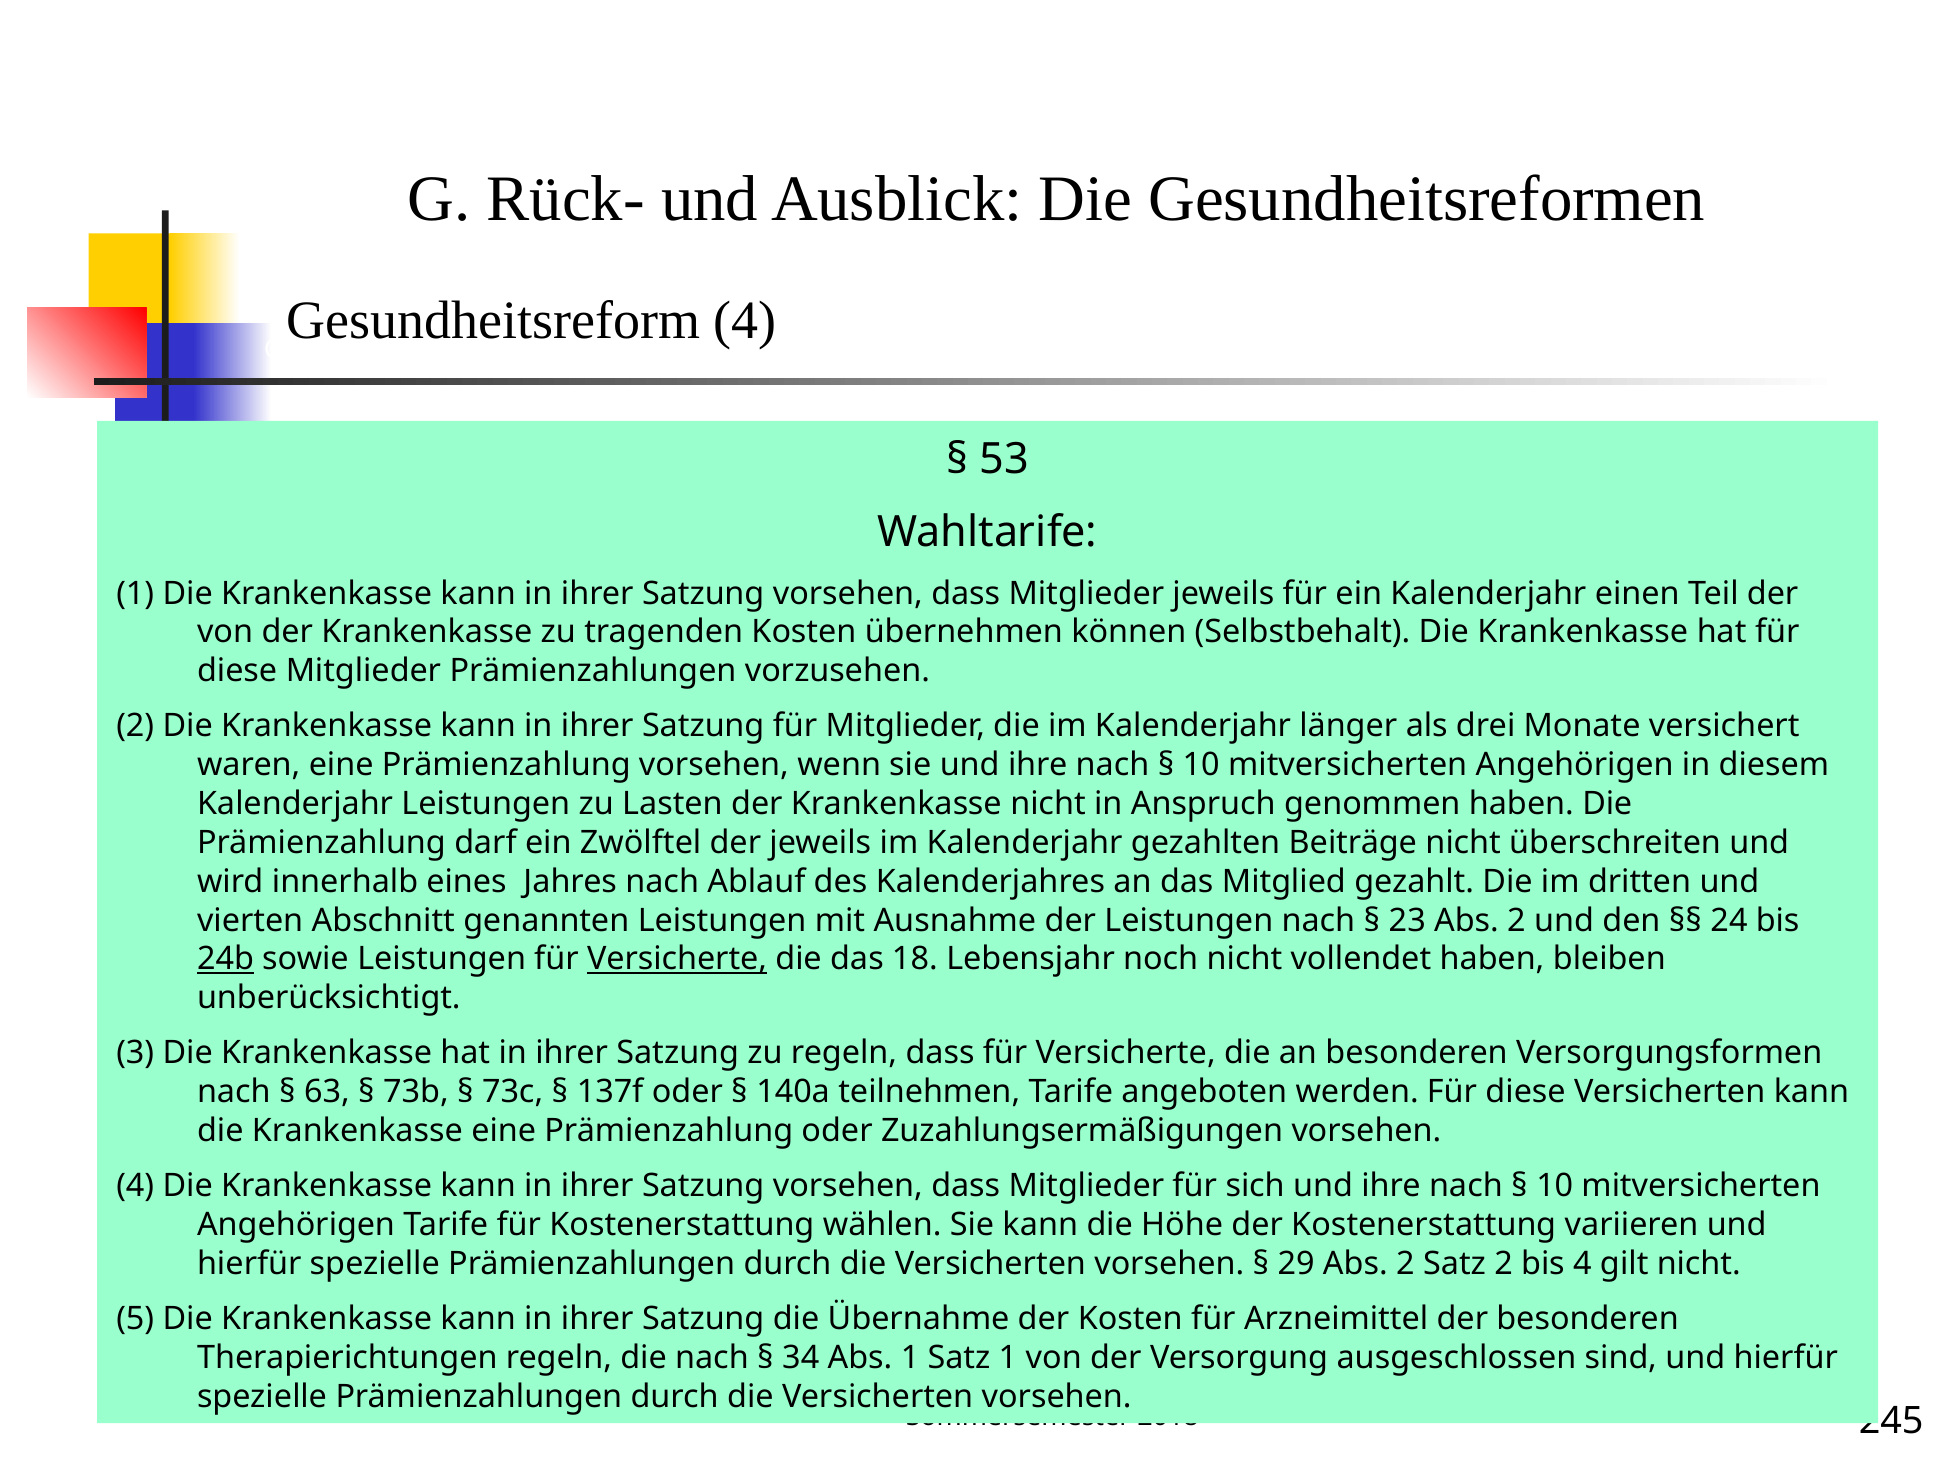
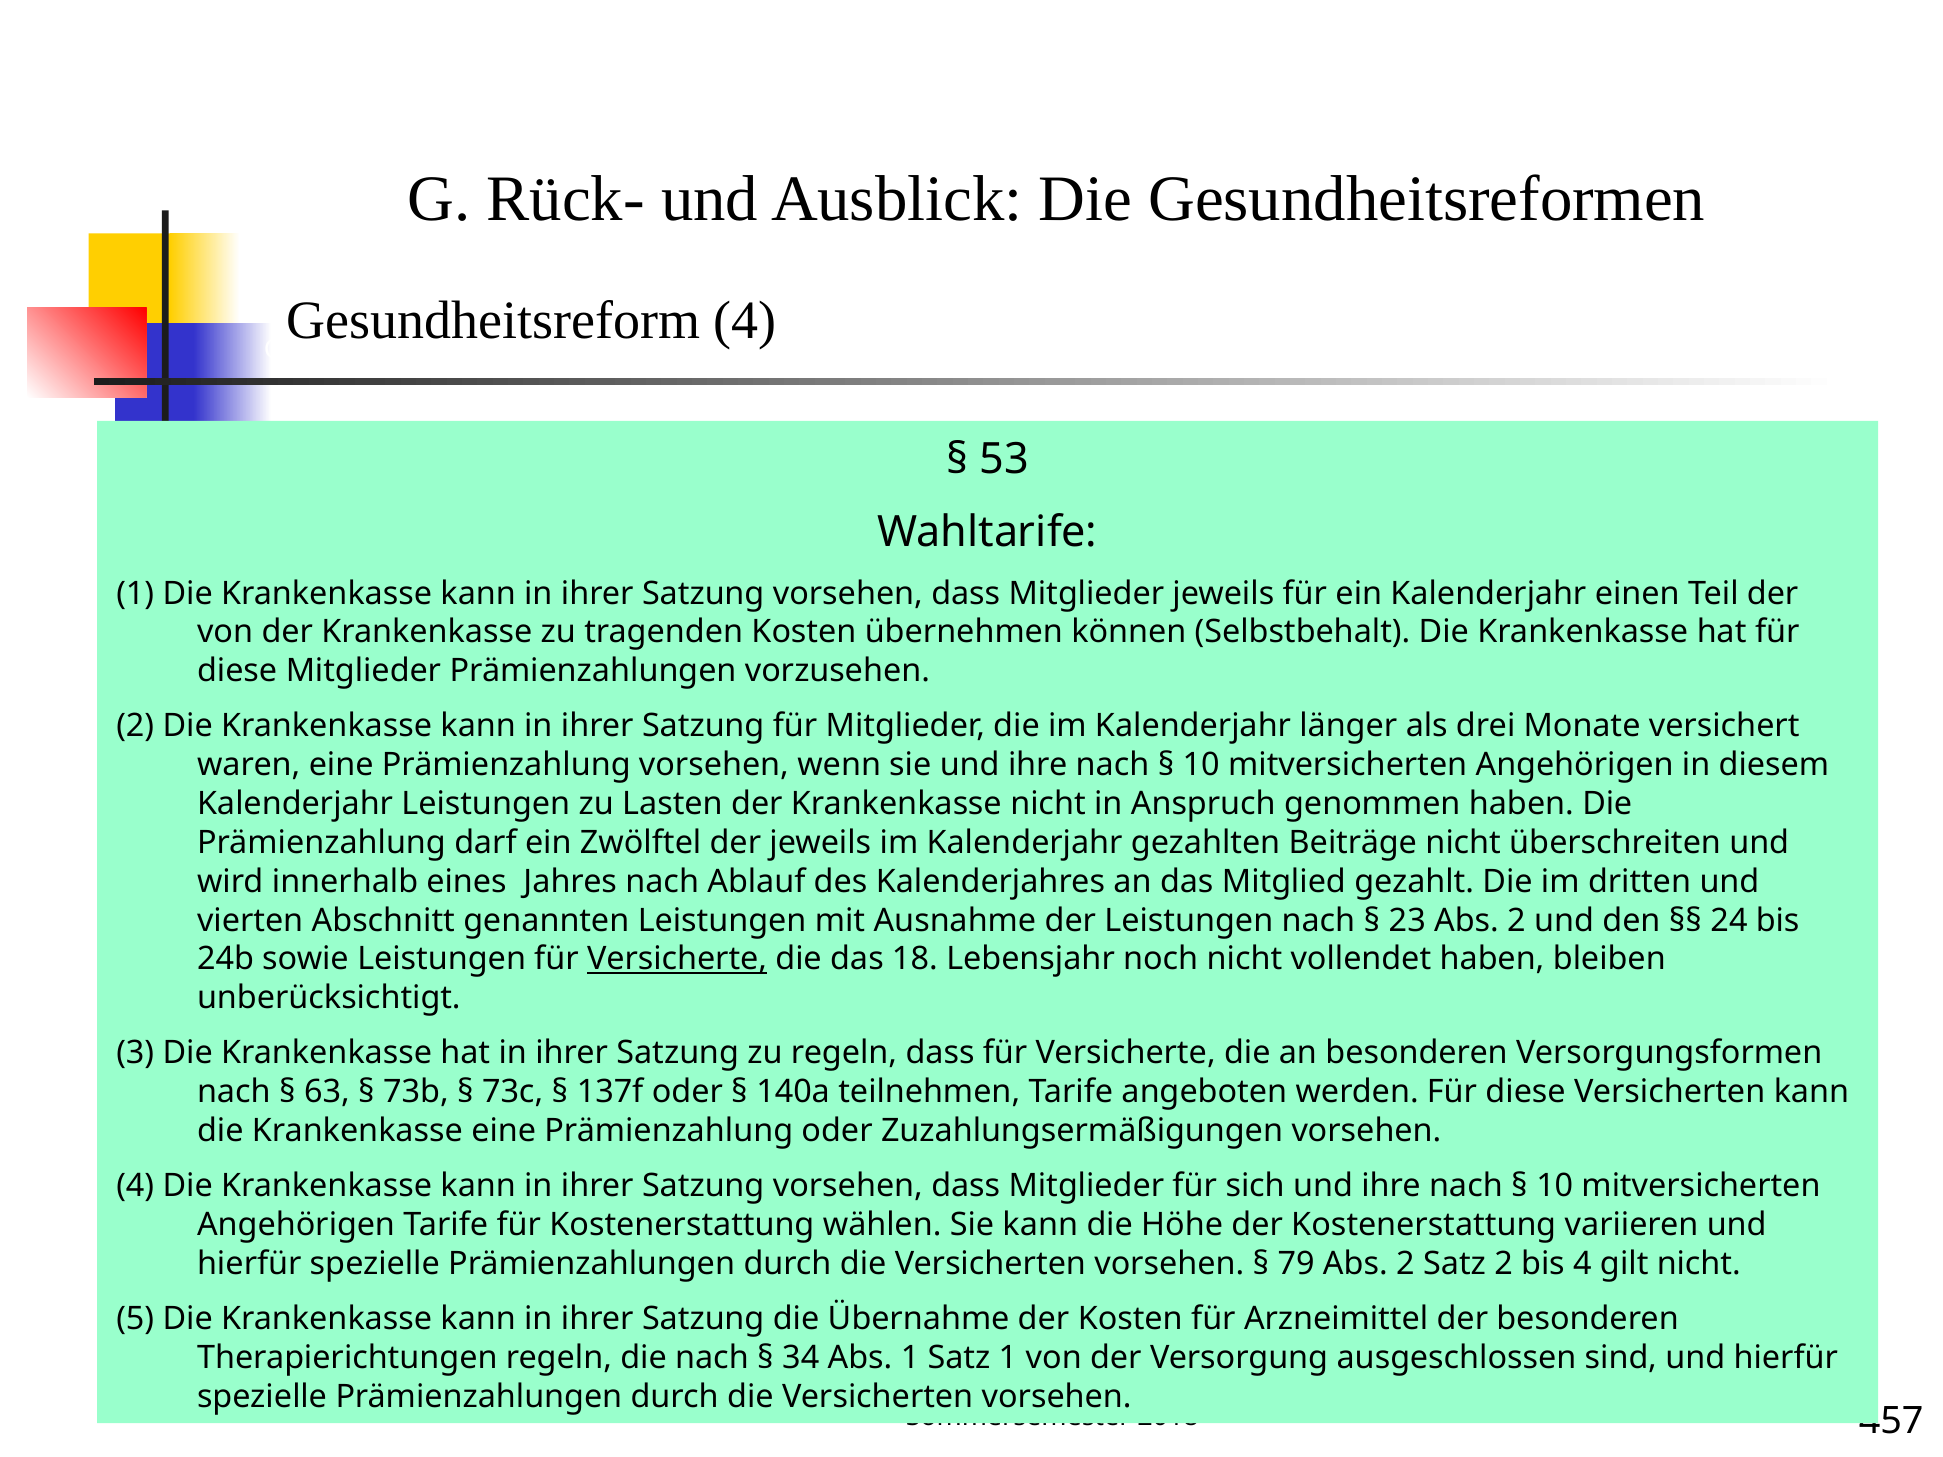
24b underline: present -> none (226, 959)
29: 29 -> 79 (1296, 1264)
245: 245 -> 457 (1891, 1421)
